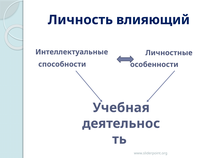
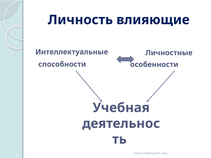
влияющий: влияющий -> влияющие (153, 20)
